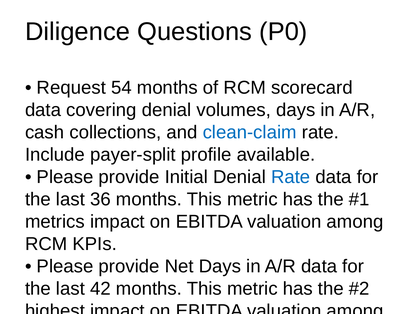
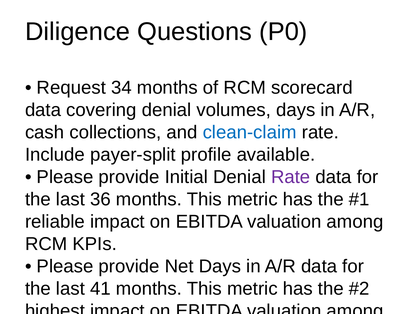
54: 54 -> 34 (121, 88)
Rate colour: blue -> purple (291, 177)
metrics: metrics -> reliable (55, 221)
42: 42 -> 41 (100, 288)
